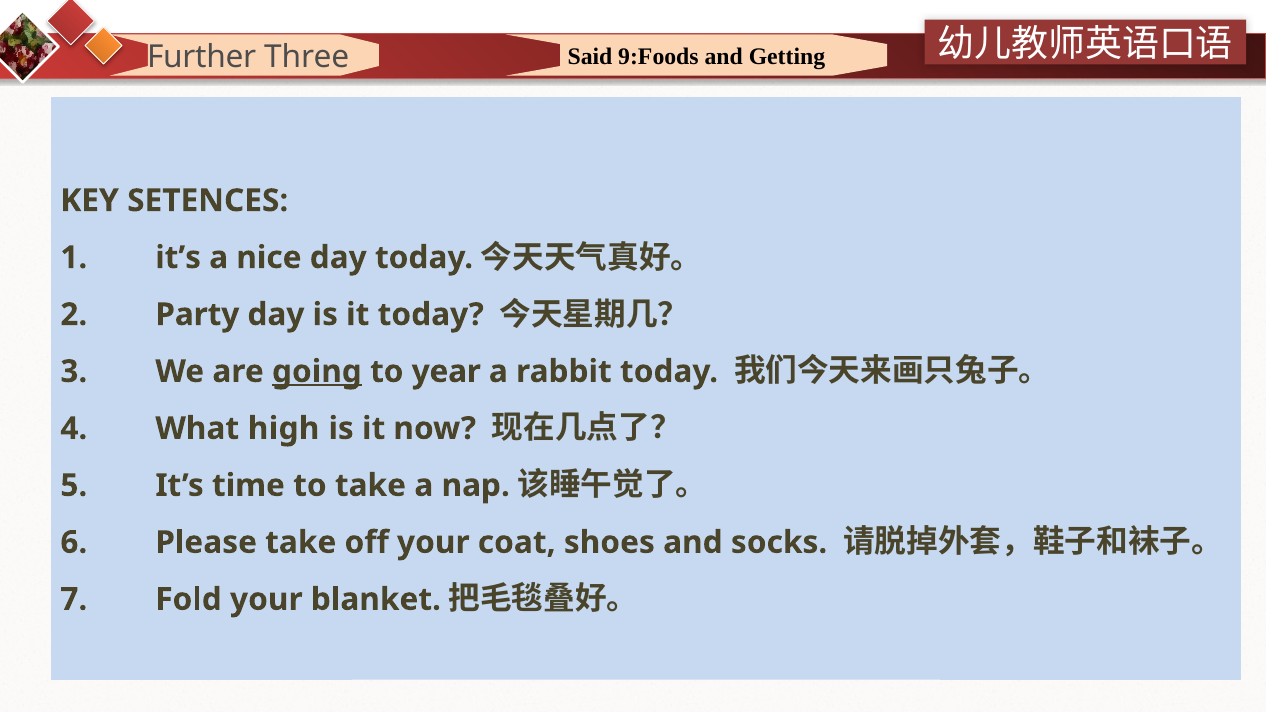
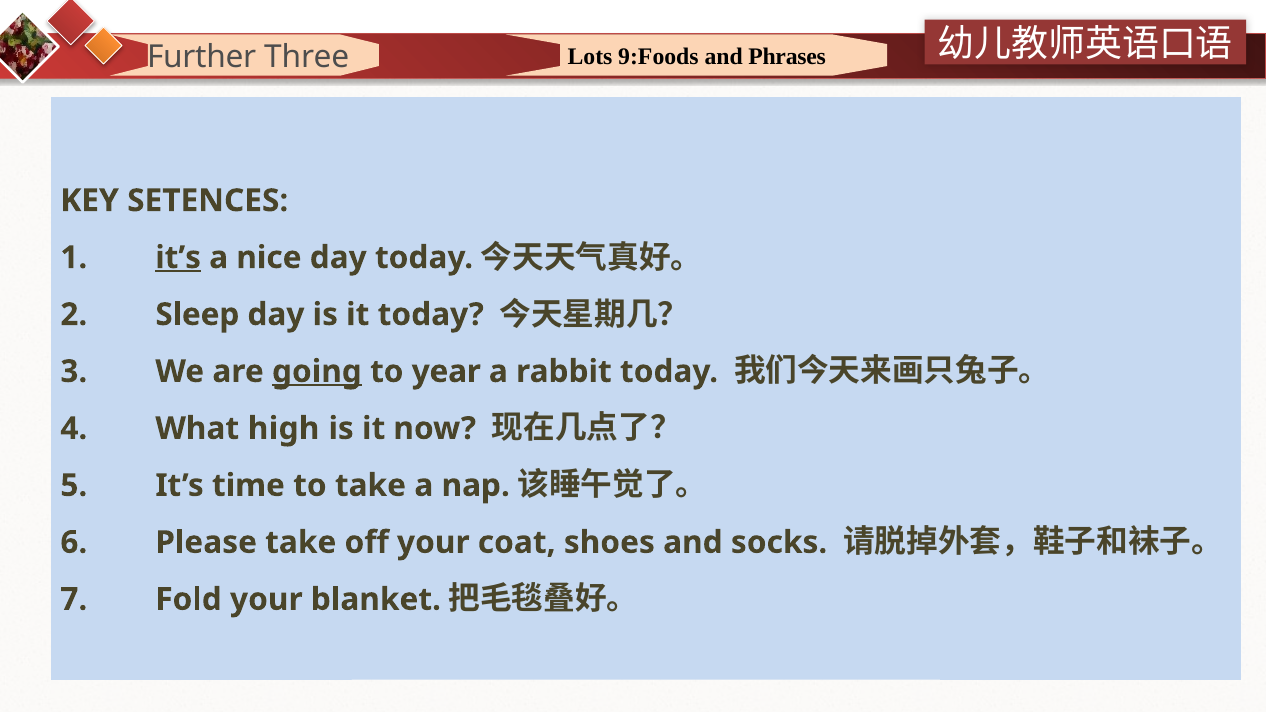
Said: Said -> Lots (590, 57)
Getting: Getting -> Phrases (787, 57)
it’s underline: none -> present (178, 258)
Party: Party -> Sleep (197, 315)
